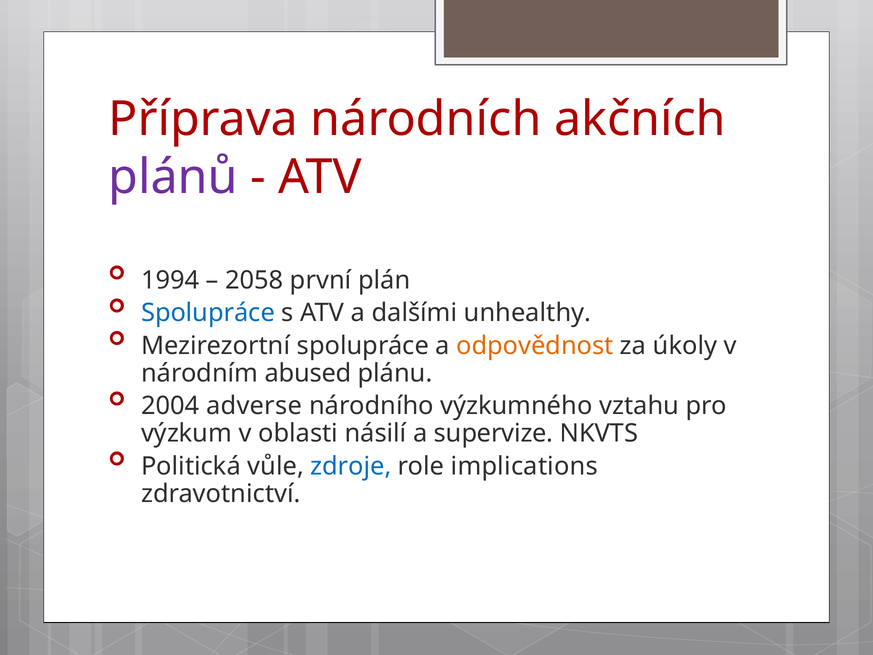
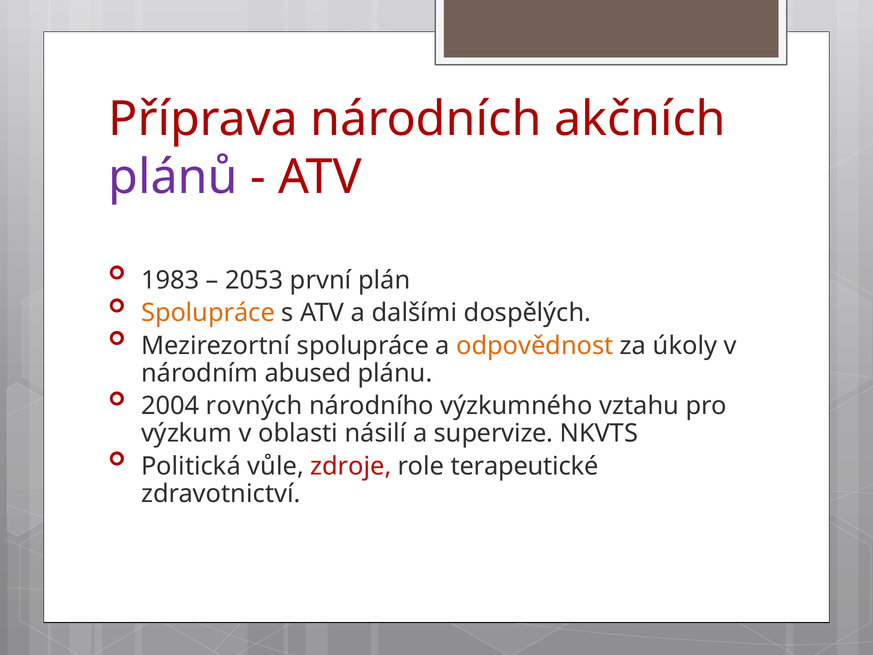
1994: 1994 -> 1983 (170, 280)
2058: 2058 -> 2053 (254, 280)
Spolupráce colour: blue -> orange (208, 313)
unhealthy: unhealthy -> dospělých (527, 313)
adverse: adverse -> rovných (254, 406)
zdroje colour: blue -> red (351, 466)
implications: implications -> terapeutické (525, 466)
